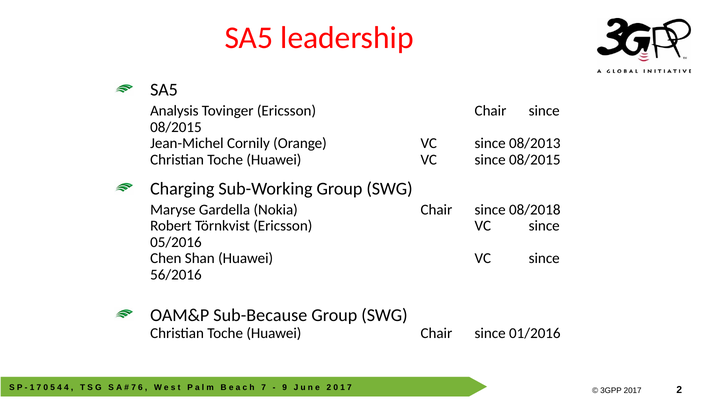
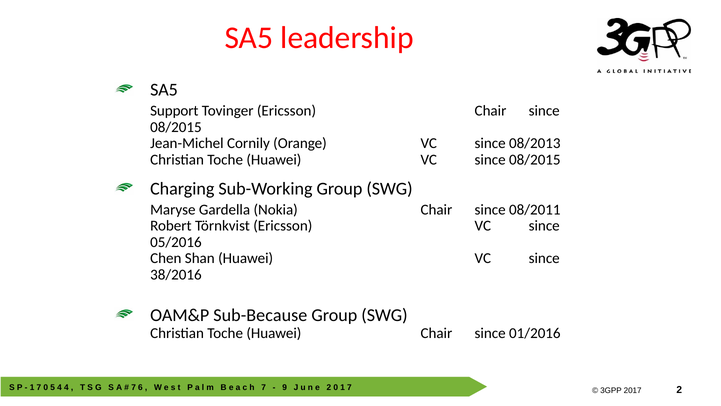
Analysis: Analysis -> Support (174, 111)
08/2018: 08/2018 -> 08/2011 (535, 209)
56/2016: 56/2016 -> 38/2016 (176, 274)
